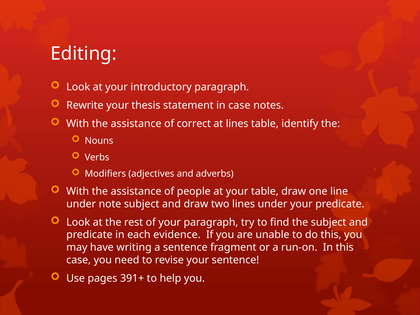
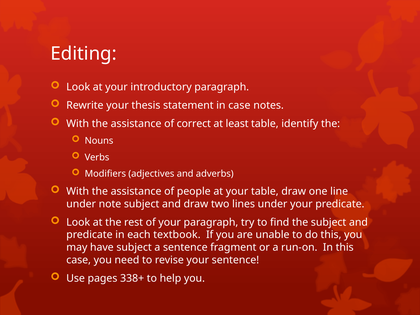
at lines: lines -> least (237, 124)
evidence: evidence -> textbook (177, 235)
have writing: writing -> subject (134, 247)
391+: 391+ -> 338+ (132, 278)
